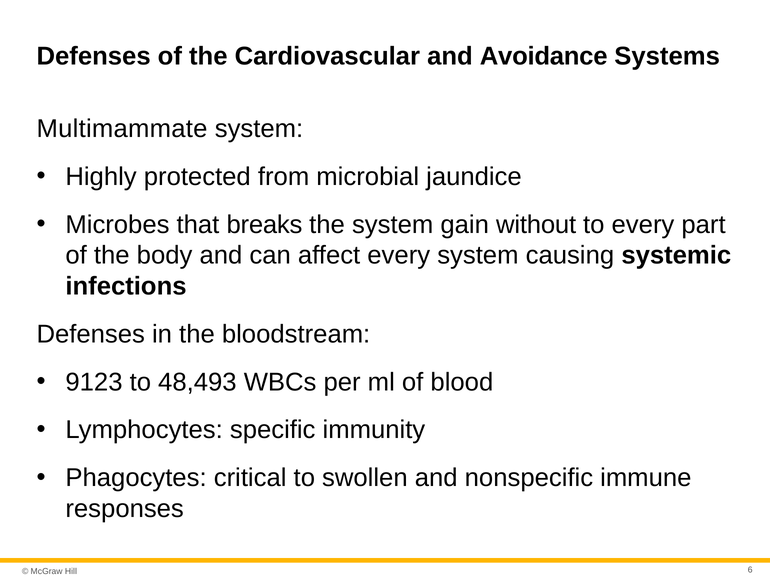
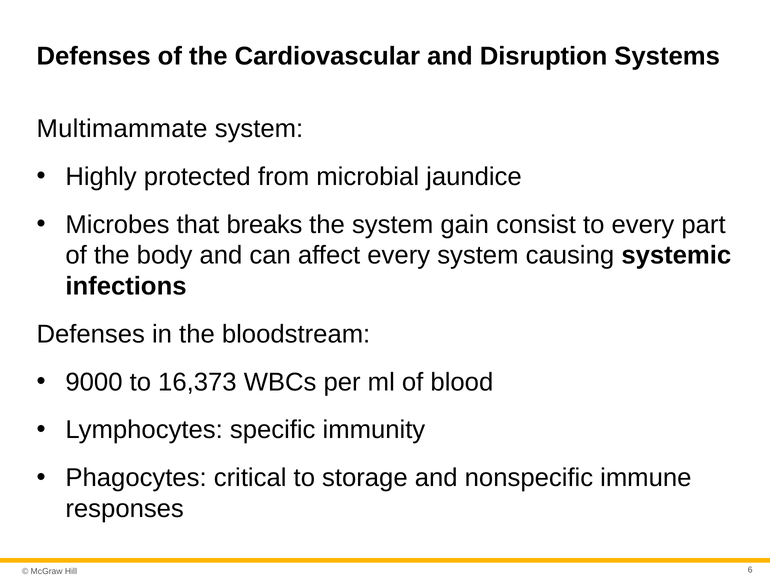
Avoidance: Avoidance -> Disruption (544, 56)
without: without -> consist (536, 224)
9123: 9123 -> 9000 (94, 382)
48,493: 48,493 -> 16,373 (197, 382)
swollen: swollen -> storage (365, 478)
